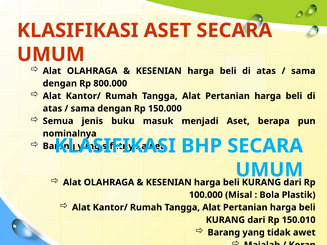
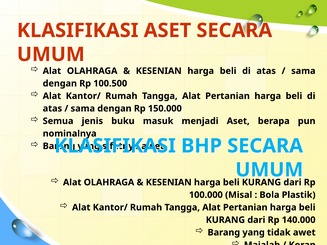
800.000: 800.000 -> 100.500 (110, 84)
150.010: 150.010 -> 140.000 (299, 220)
